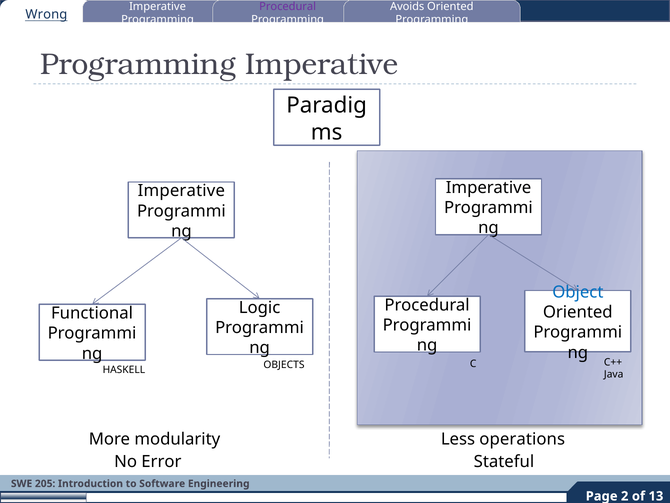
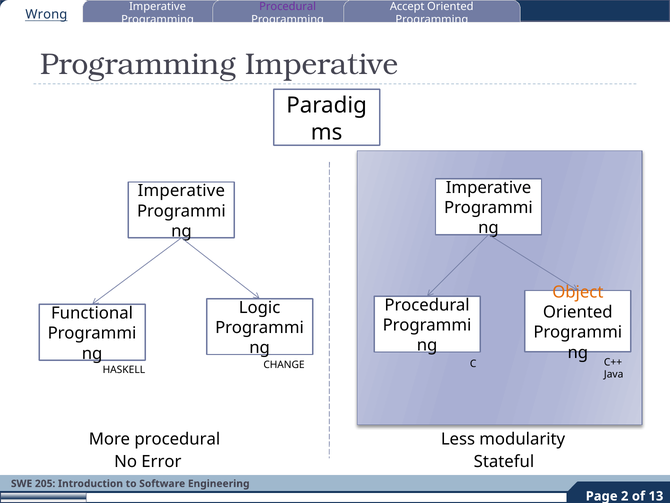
Avoids: Avoids -> Accept (407, 6)
Object colour: blue -> orange (578, 292)
OBJECTS: OBJECTS -> CHANGE (284, 364)
More modularity: modularity -> procedural (177, 439)
operations: operations -> modularity (522, 439)
